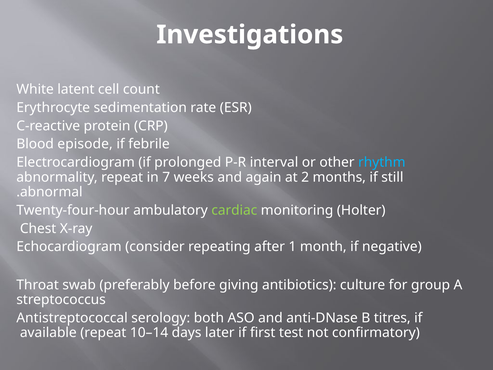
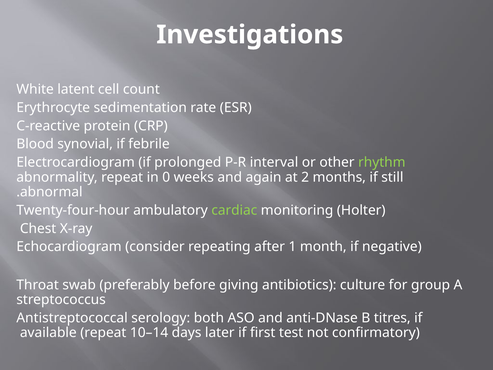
episode: episode -> synovial (85, 144)
rhythm colour: light blue -> light green (382, 162)
7: 7 -> 0 (166, 177)
